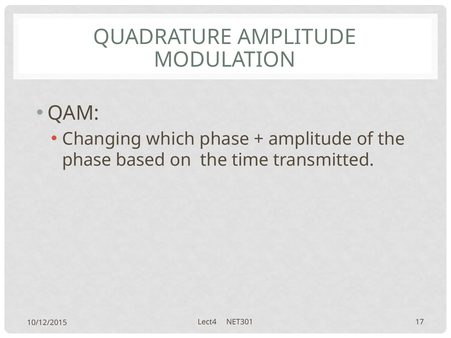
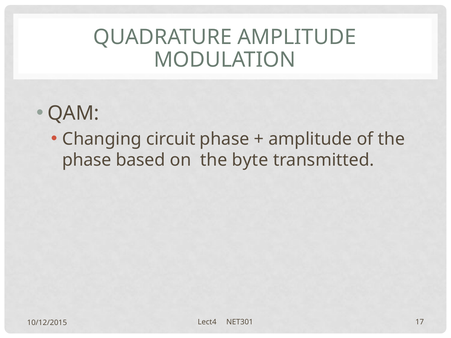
which: which -> circuit (171, 139)
time: time -> byte (250, 160)
